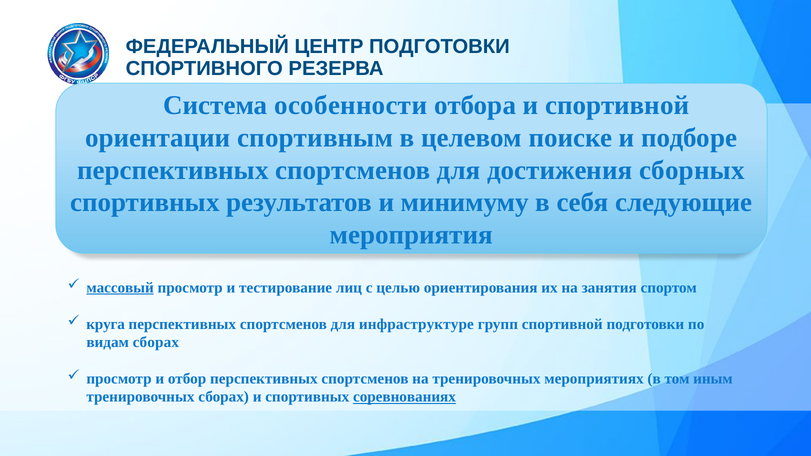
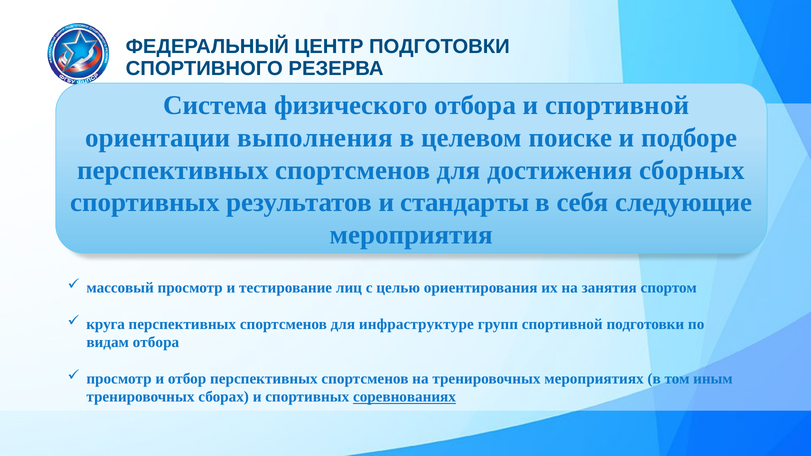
особенности: особенности -> физического (351, 105)
спортивным: спортивным -> выполнения (315, 138)
минимуму: минимуму -> стандарты (465, 203)
массовый underline: present -> none (120, 288)
видам сборах: сборах -> отбора (156, 342)
